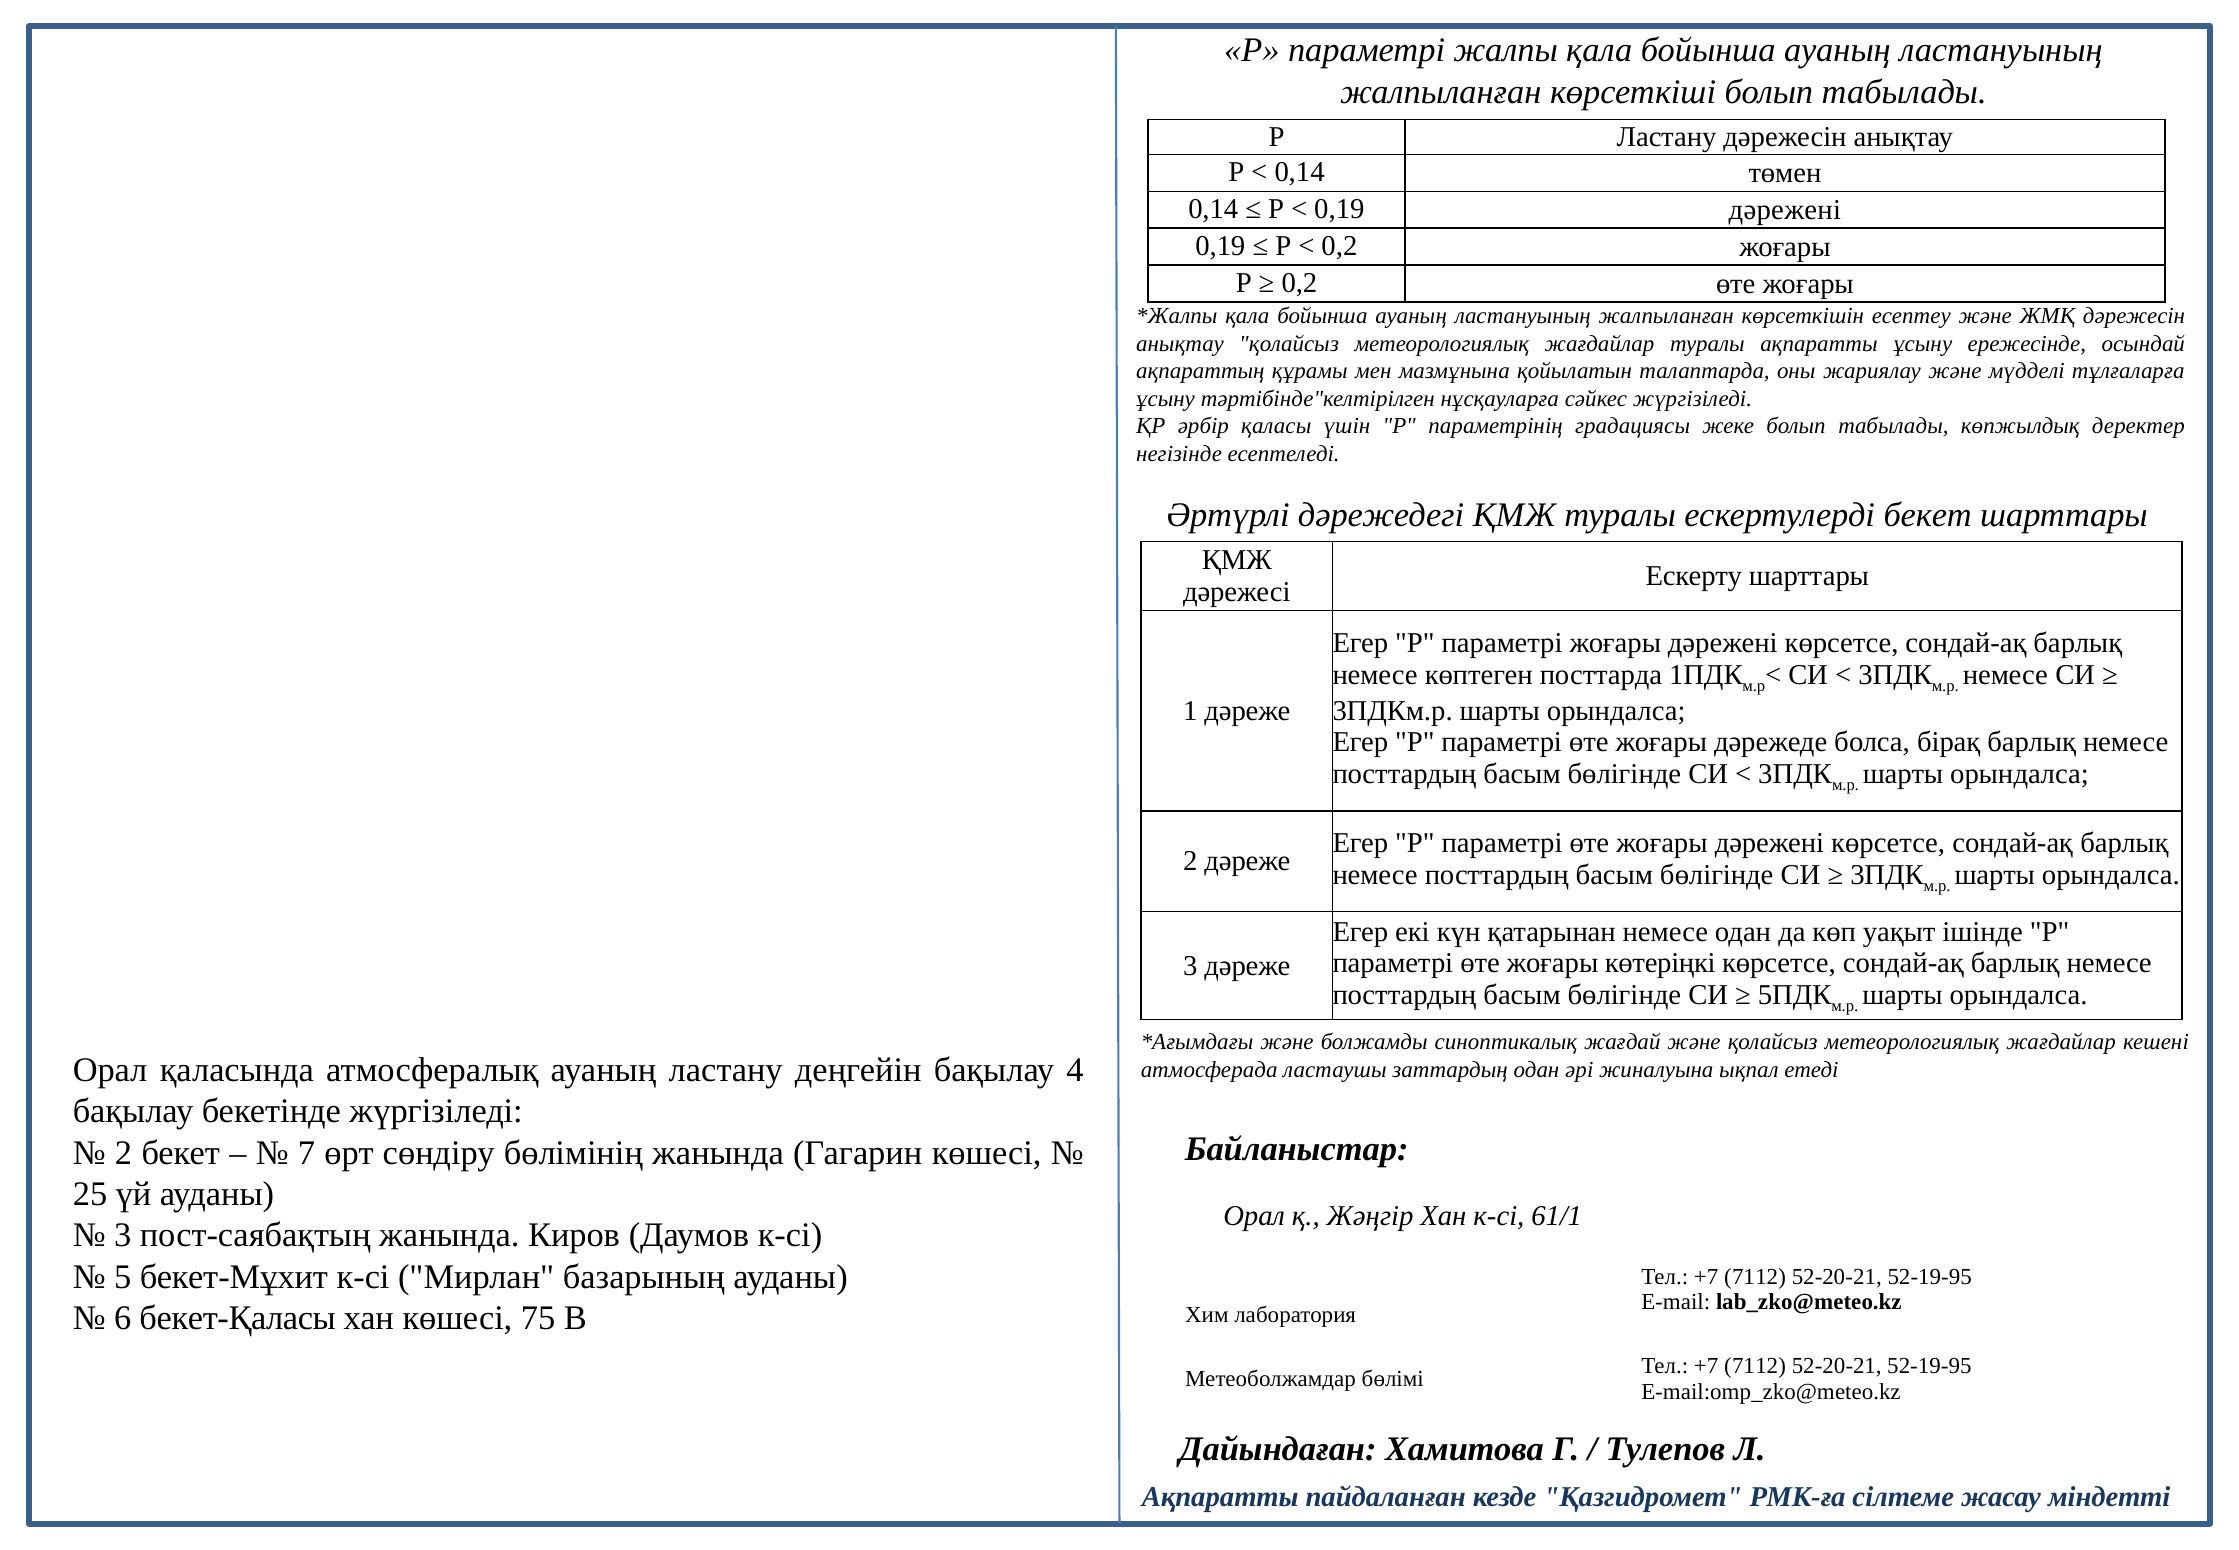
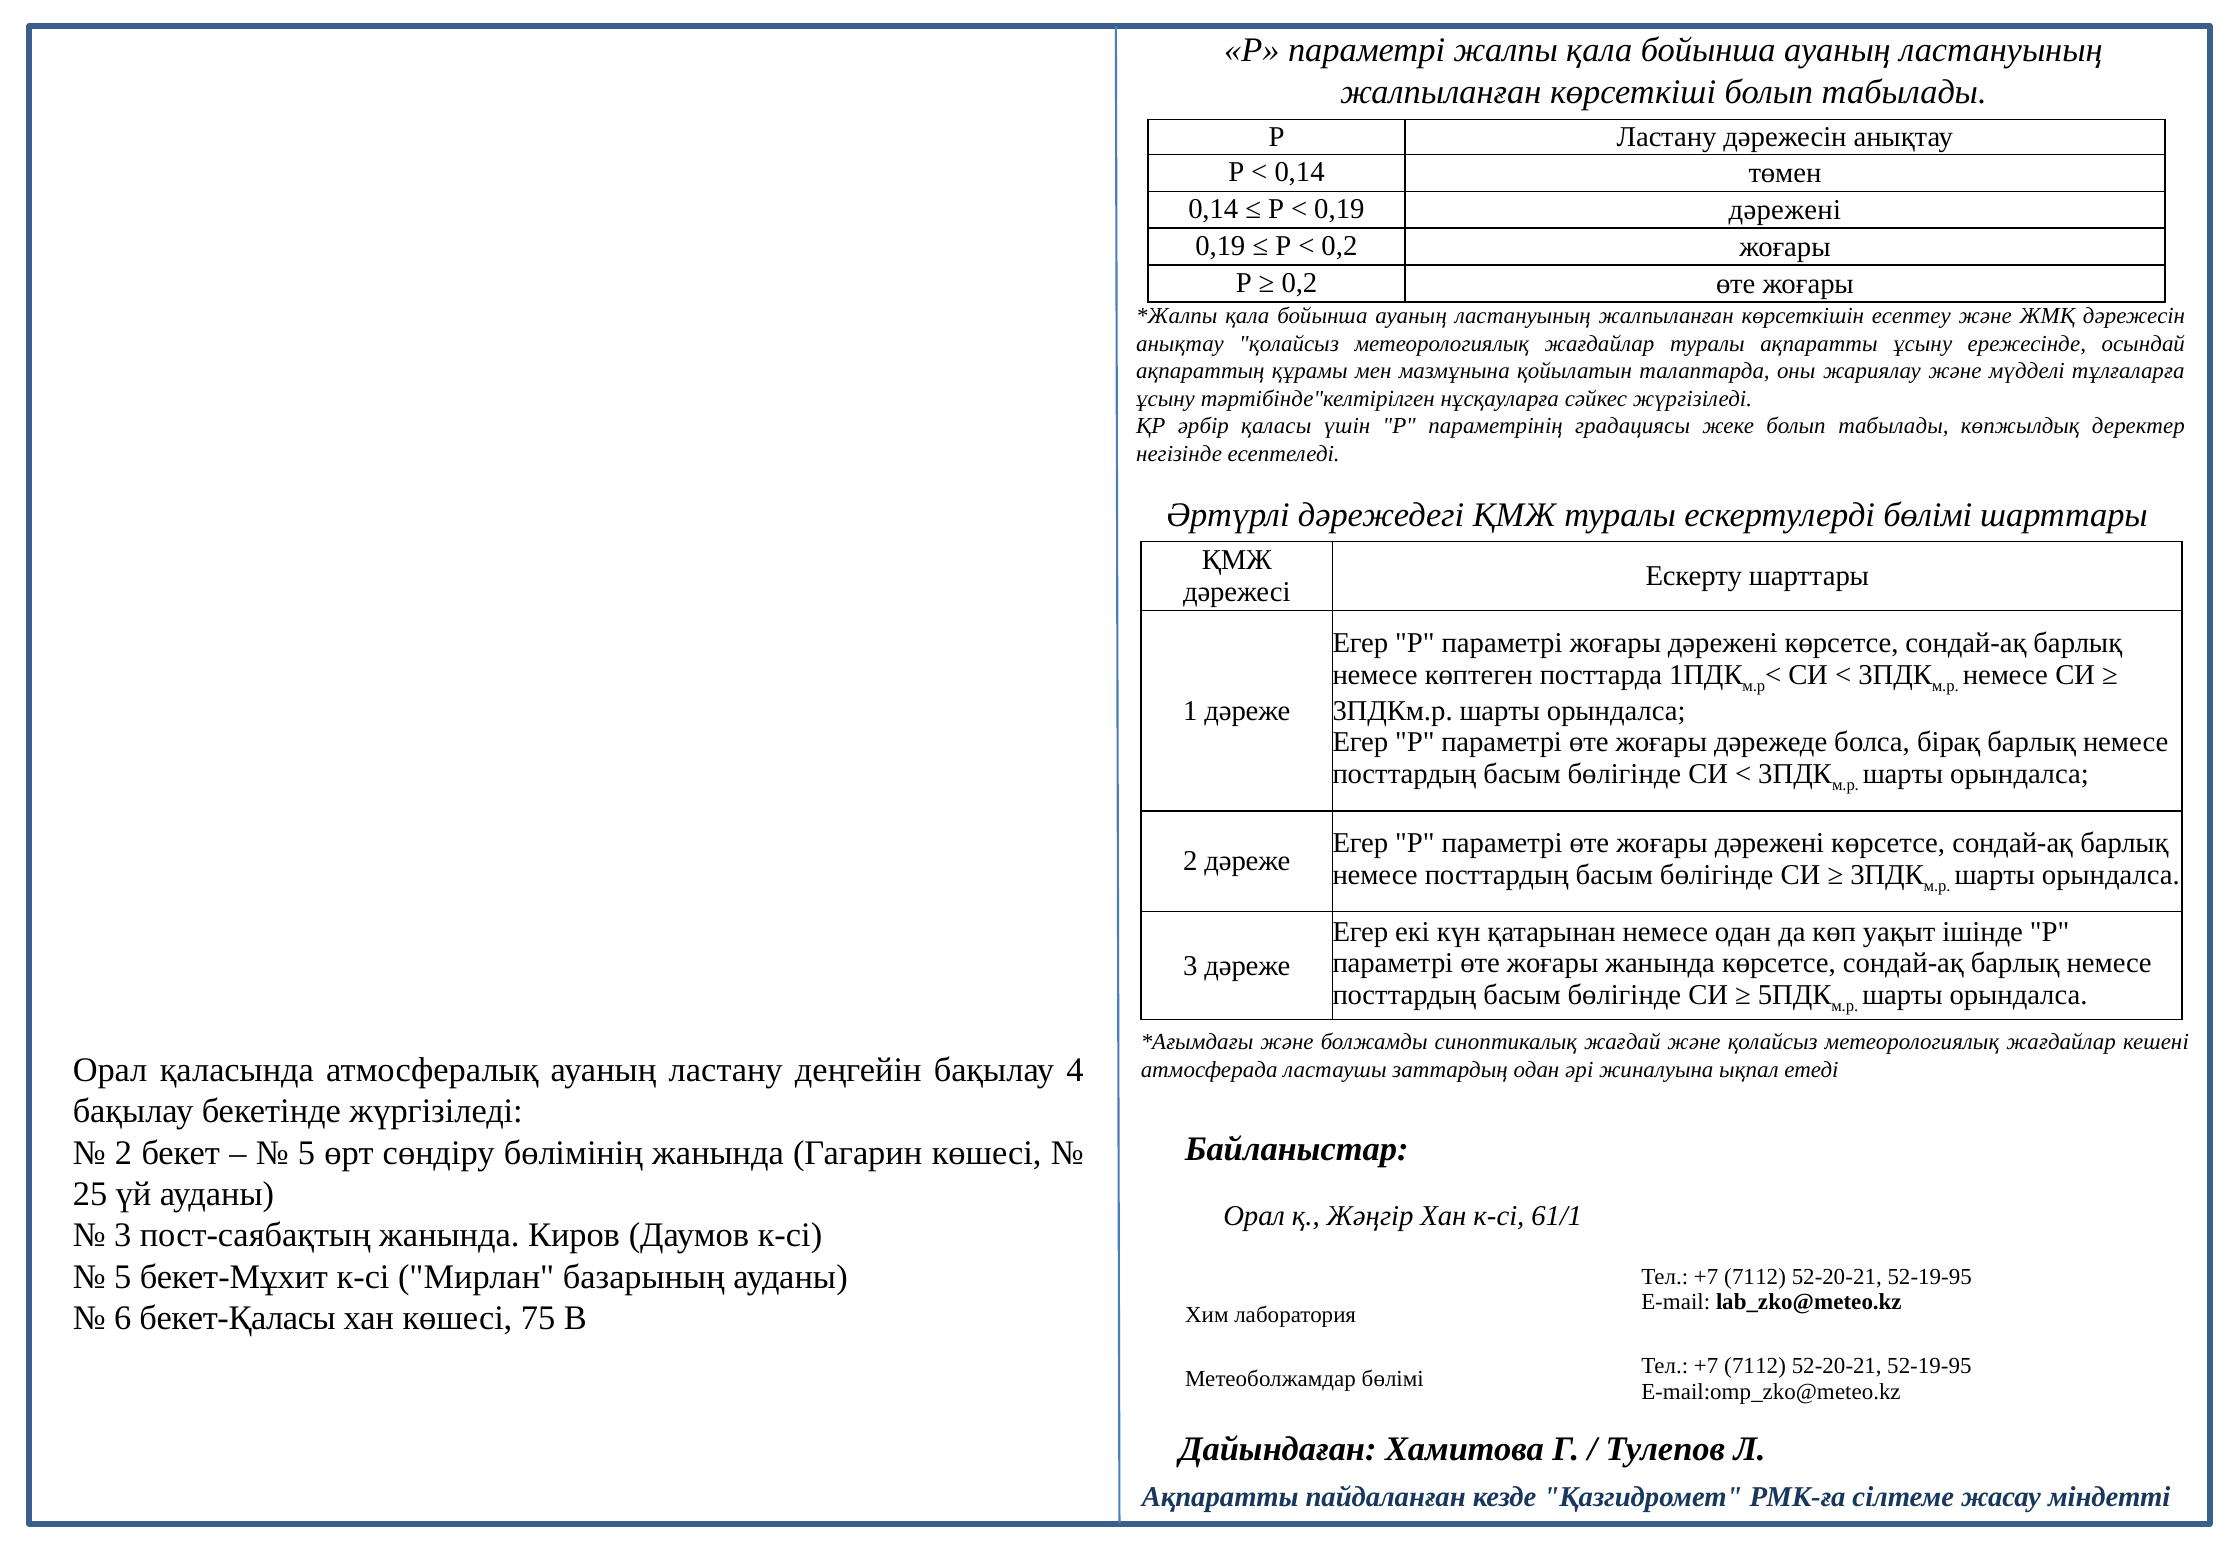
ескертулерді бекет: бекет -> бөлімі (1928, 515)
жоғары көтеріңкі: көтеріңкі -> жанында (1660, 963)
7: 7 -> 5 (307, 1153)
